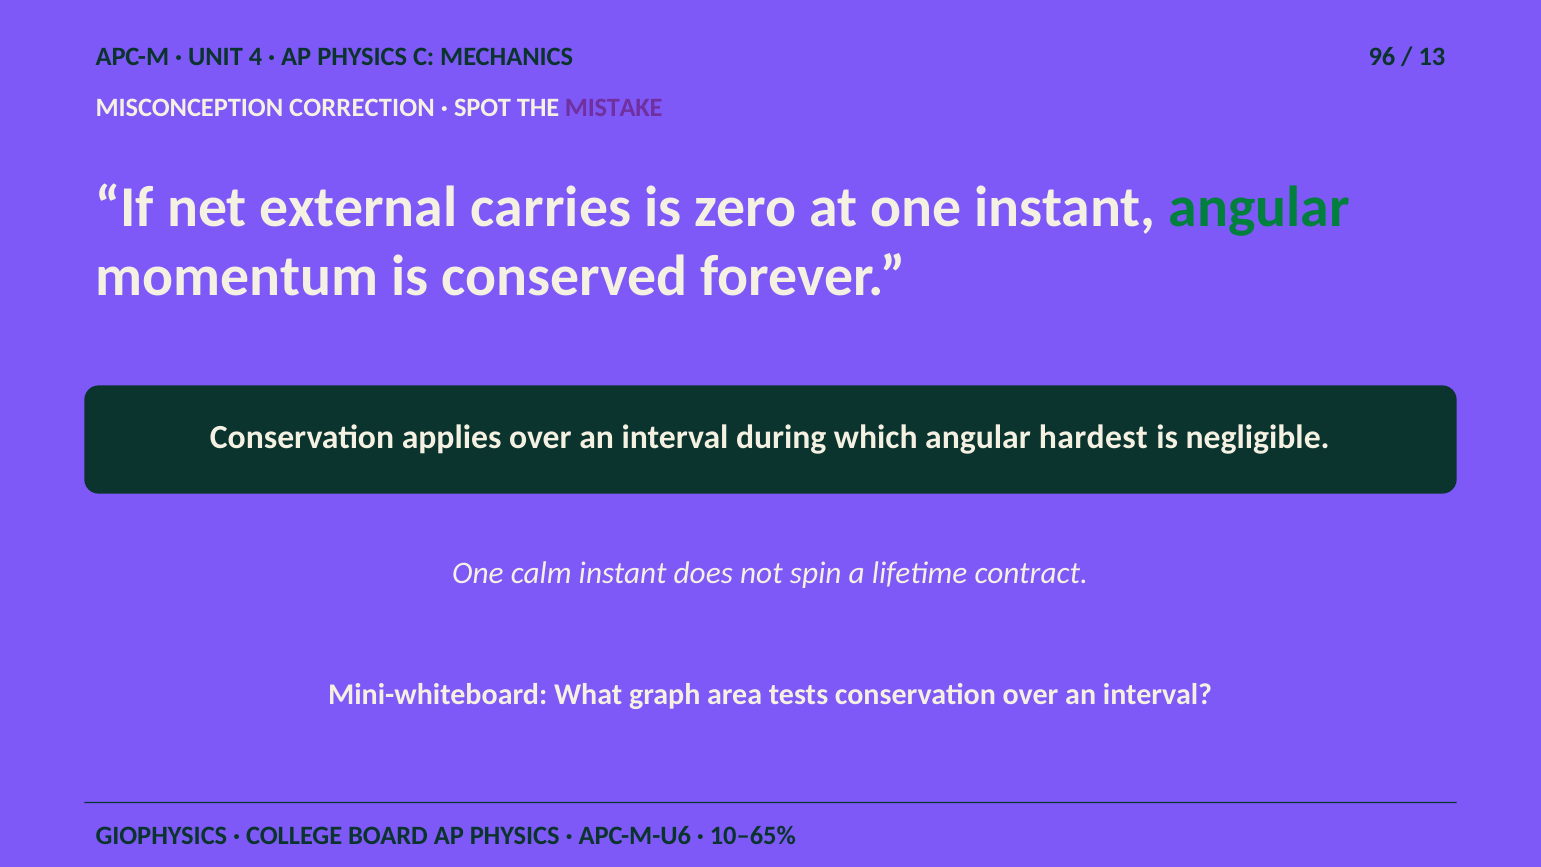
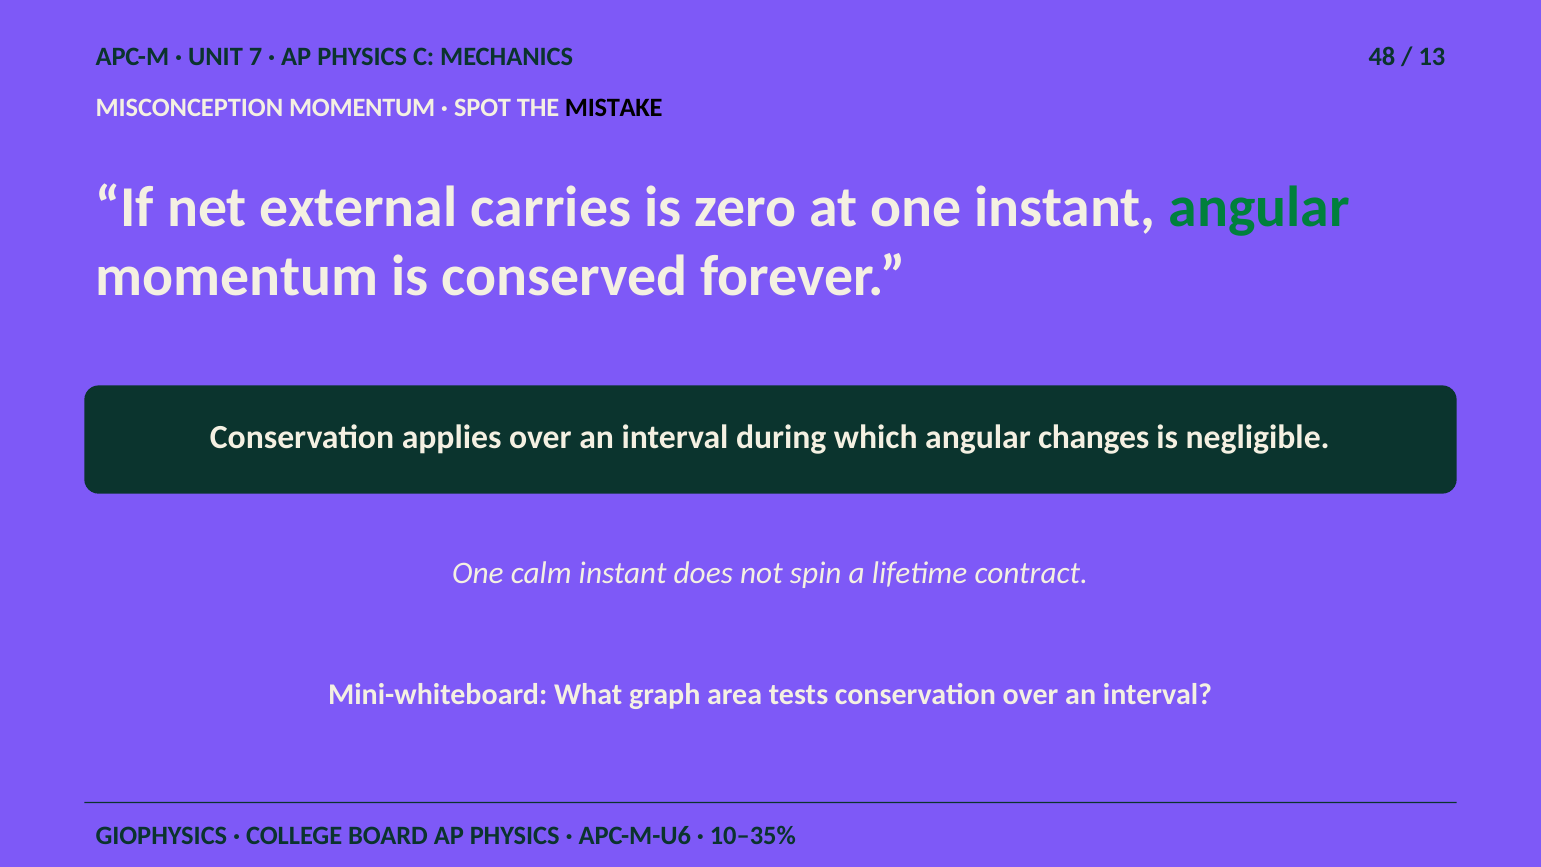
4: 4 -> 7 (256, 57)
96: 96 -> 48 (1382, 57)
MISCONCEPTION CORRECTION: CORRECTION -> MOMENTUM (362, 108)
MISTAKE colour: purple -> black (614, 108)
hardest: hardest -> changes (1094, 438)
10–65%: 10–65% -> 10–35% (753, 836)
